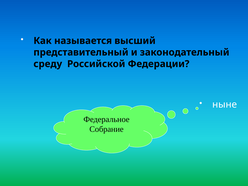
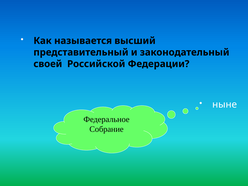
среду: среду -> своей (48, 64)
